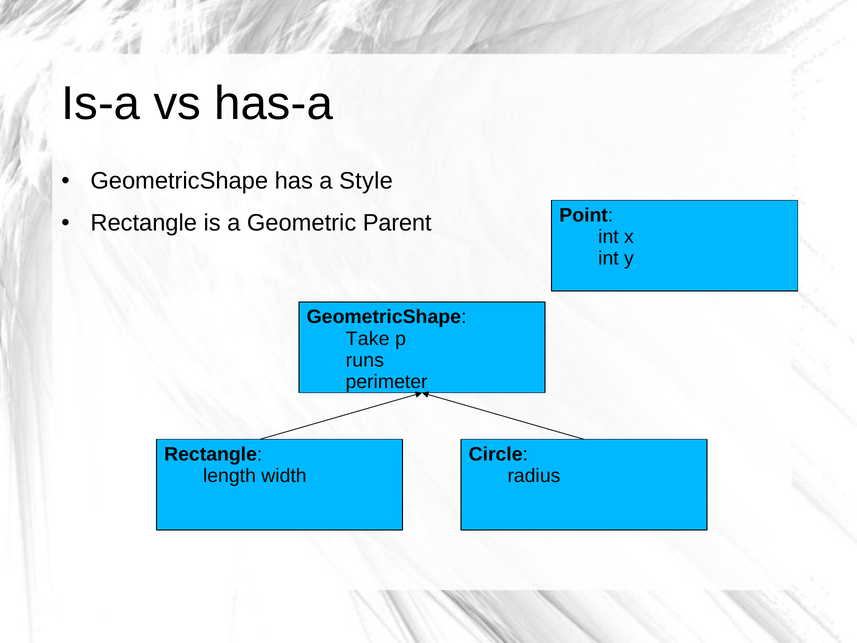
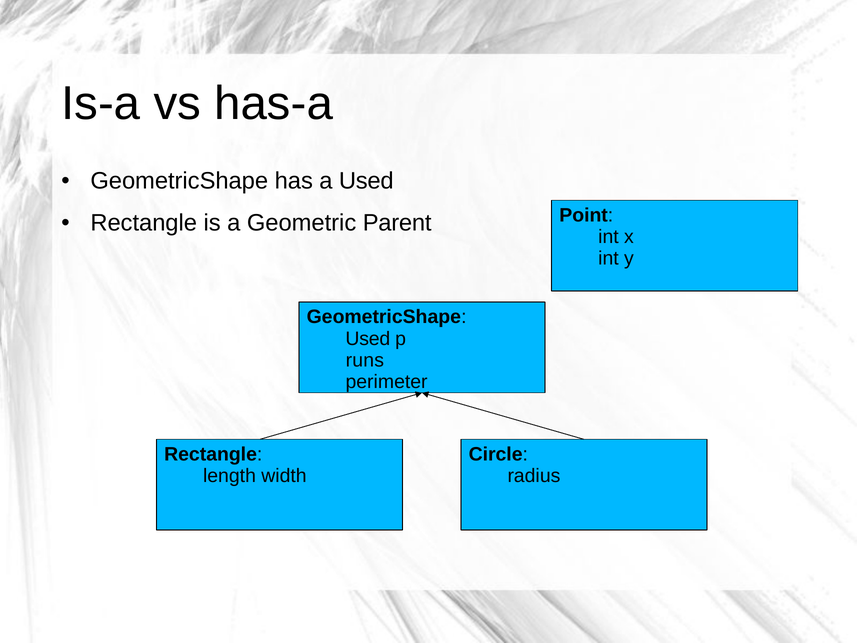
a Style: Style -> Used (366, 181)
Take: Take -> Used (368, 338)
